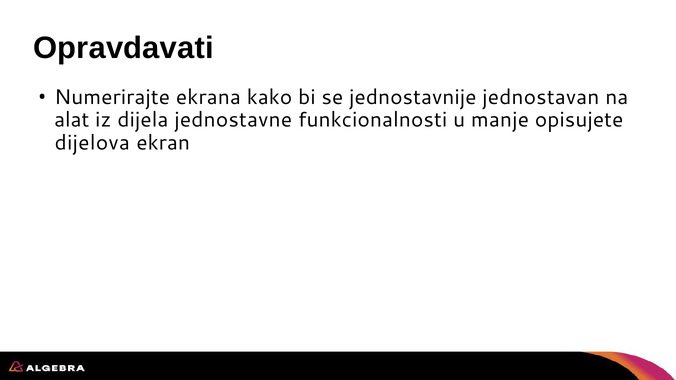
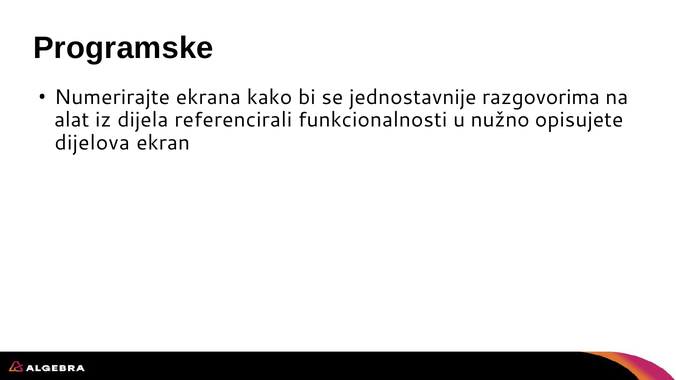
Opravdavati: Opravdavati -> Programske (123, 48)
jednostavan: jednostavan -> razgovorima (541, 97)
jednostavne: jednostavne -> referencirali (233, 120)
manje: manje -> nužno (500, 120)
